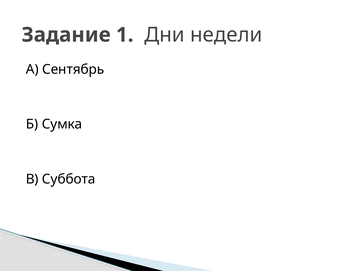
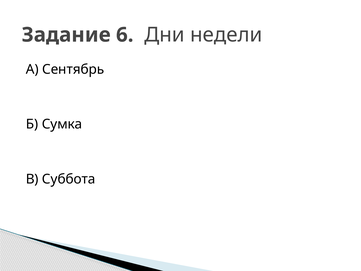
1: 1 -> 6 (125, 35)
